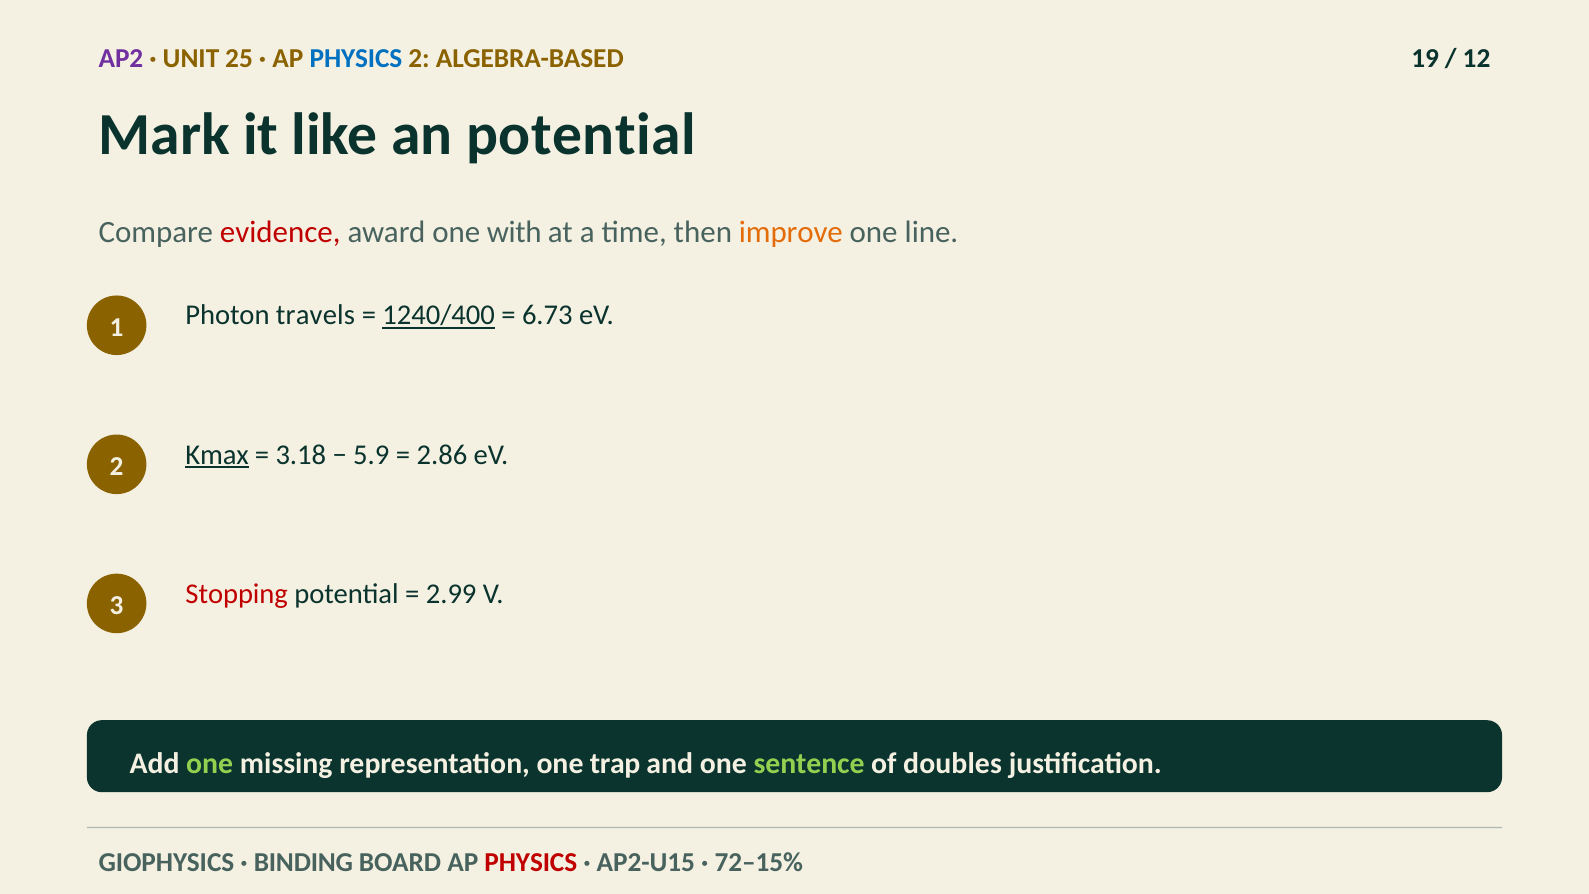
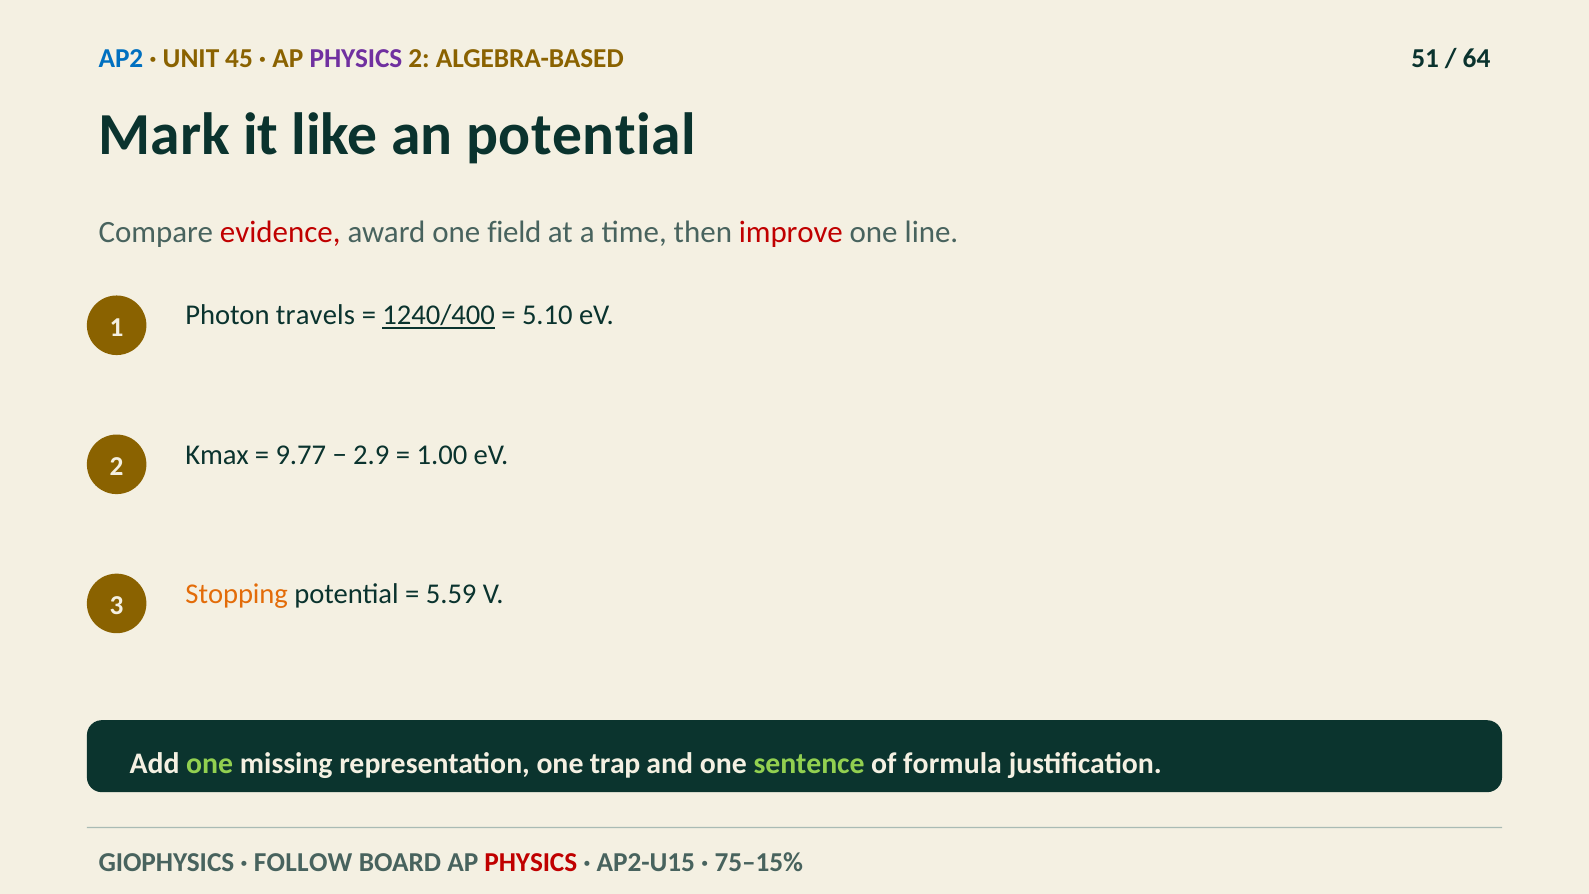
AP2 colour: purple -> blue (121, 59)
25: 25 -> 45 (239, 59)
PHYSICS colour: blue -> purple (356, 59)
19: 19 -> 51 (1425, 59)
12: 12 -> 64 (1477, 59)
with: with -> field (514, 233)
improve colour: orange -> red (791, 233)
6.73: 6.73 -> 5.10 (547, 315)
Kmax underline: present -> none (217, 454)
3.18: 3.18 -> 9.77 (301, 454)
5.9: 5.9 -> 2.9 (371, 454)
2.86: 2.86 -> 1.00 (442, 454)
Stopping colour: red -> orange (237, 594)
2.99: 2.99 -> 5.59 (451, 594)
doubles: doubles -> formula (953, 763)
BINDING: BINDING -> FOLLOW (303, 862)
72–15%: 72–15% -> 75–15% (759, 862)
